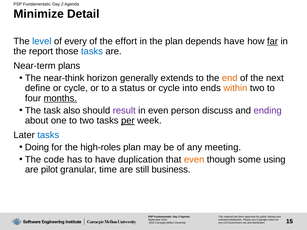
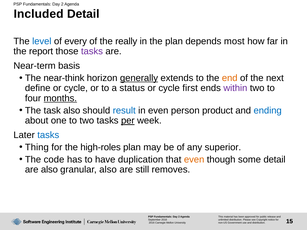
Minimize: Minimize -> Included (39, 14)
effort: effort -> really (126, 41)
depends have: have -> most (234, 41)
far underline: present -> none (273, 41)
tasks colour: blue -> purple (92, 51)
plans: plans -> basis (69, 66)
generally underline: none -> present (139, 78)
into: into -> first (190, 88)
within colour: orange -> purple (235, 88)
result colour: purple -> blue (124, 111)
discuss: discuss -> product (218, 111)
ending colour: purple -> blue (268, 111)
Doing: Doing -> Thing (37, 147)
meeting: meeting -> superior (223, 147)
some using: using -> detail (274, 160)
are pilot: pilot -> also (49, 170)
granular time: time -> also (108, 170)
business: business -> removes (171, 170)
